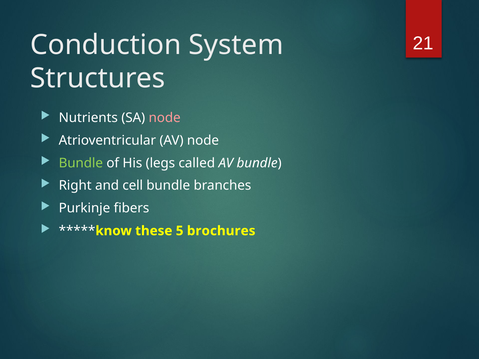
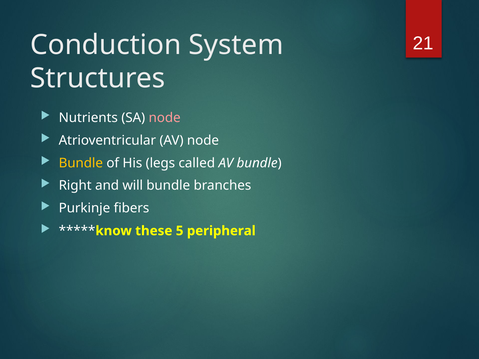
Bundle colour: light green -> yellow (81, 163)
cell: cell -> will (133, 186)
brochures: brochures -> peripheral (221, 231)
